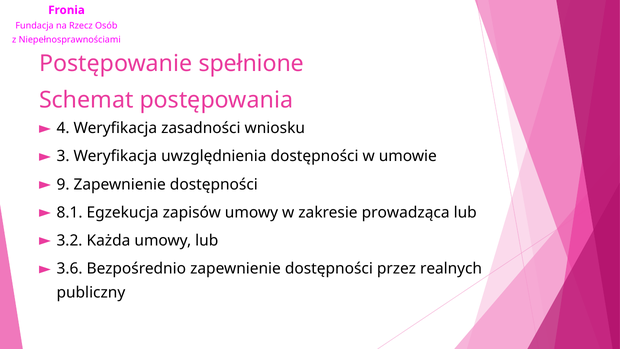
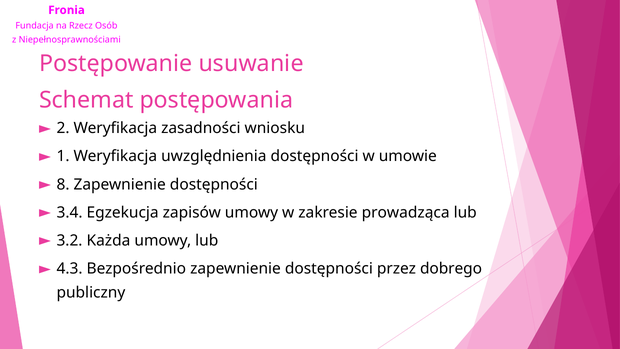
spełnione: spełnione -> usuwanie (251, 64)
4: 4 -> 2 (63, 128)
3: 3 -> 1 (63, 156)
9: 9 -> 8 (63, 184)
8.1: 8.1 -> 3.4 (70, 212)
3.6: 3.6 -> 4.3 (70, 268)
realnych: realnych -> dobrego (451, 268)
